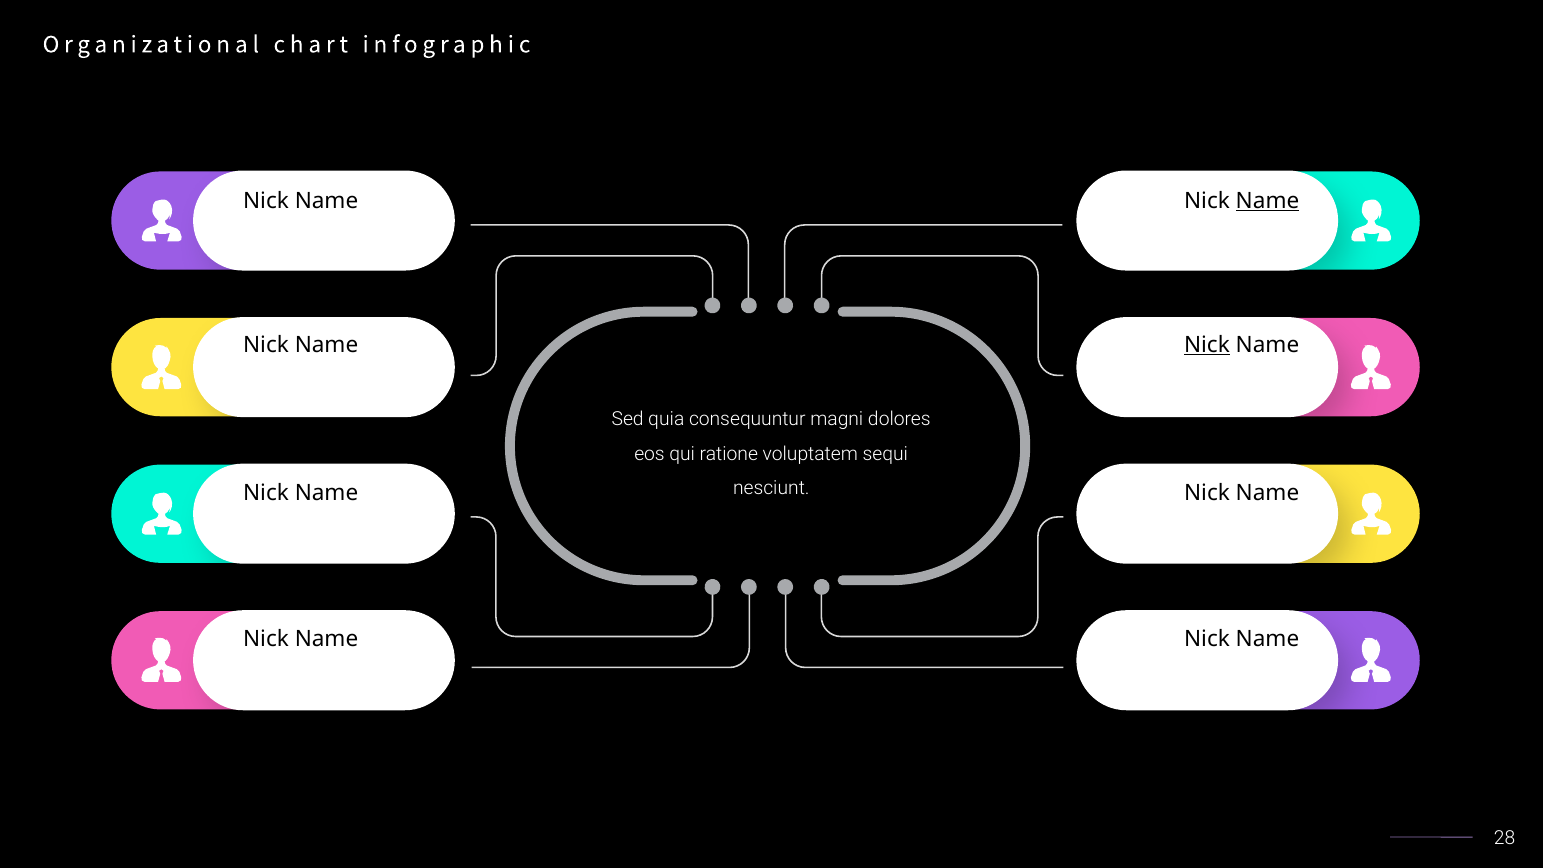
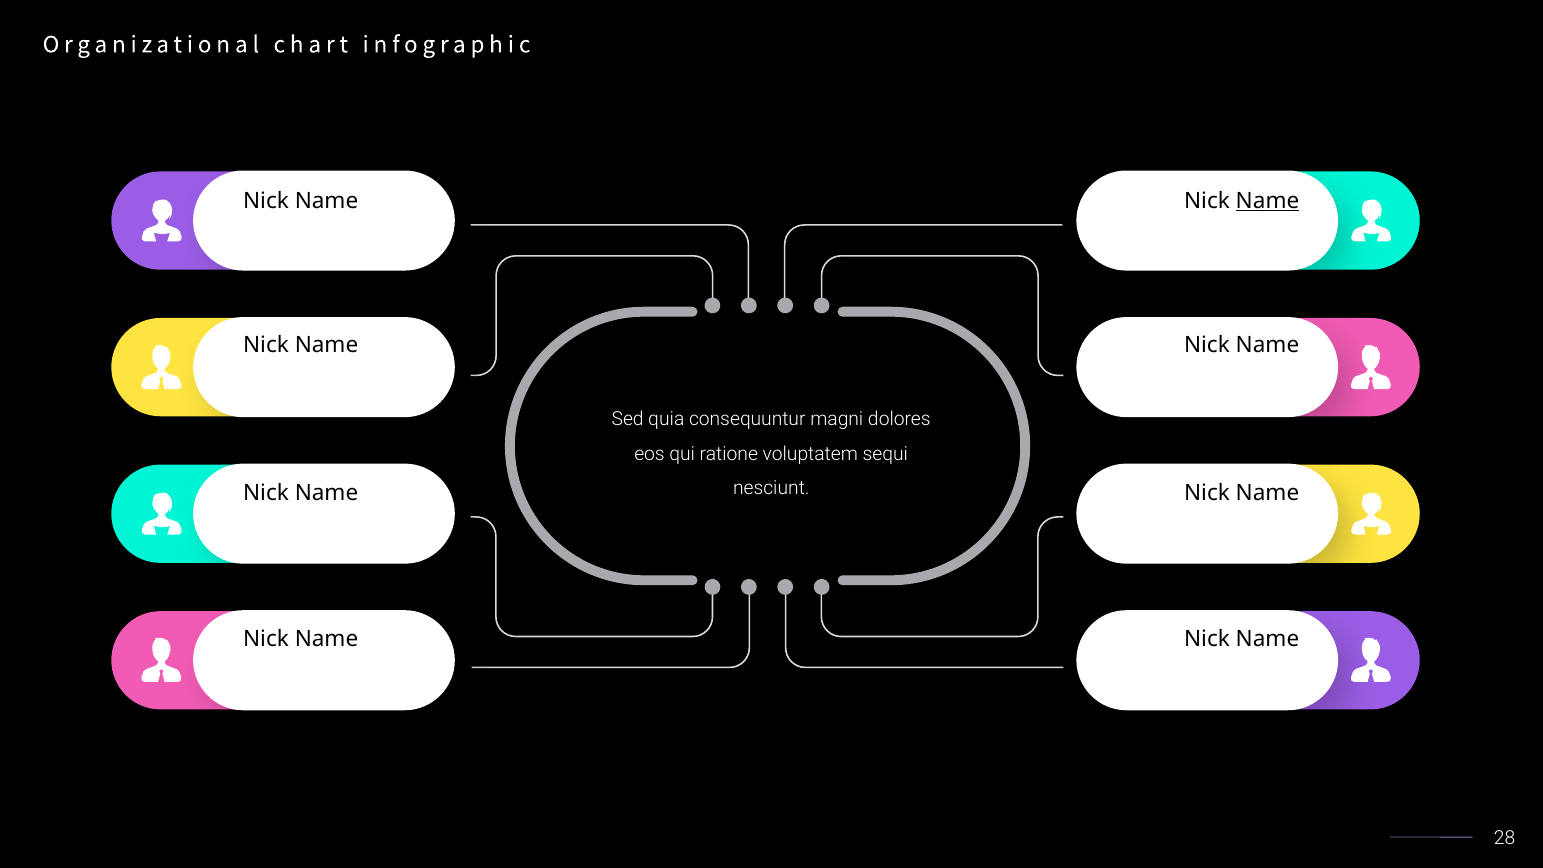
Nick underline: present -> none (1207, 345)
